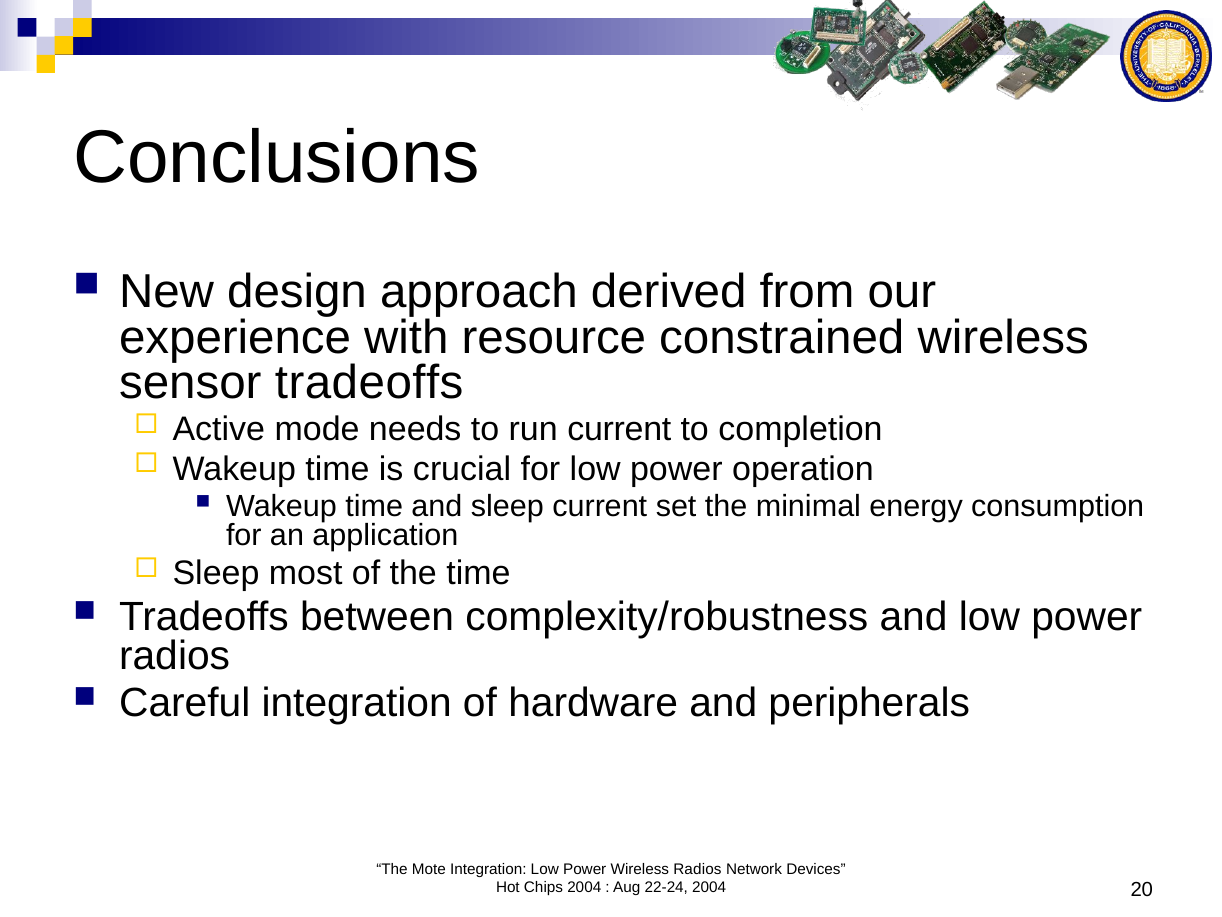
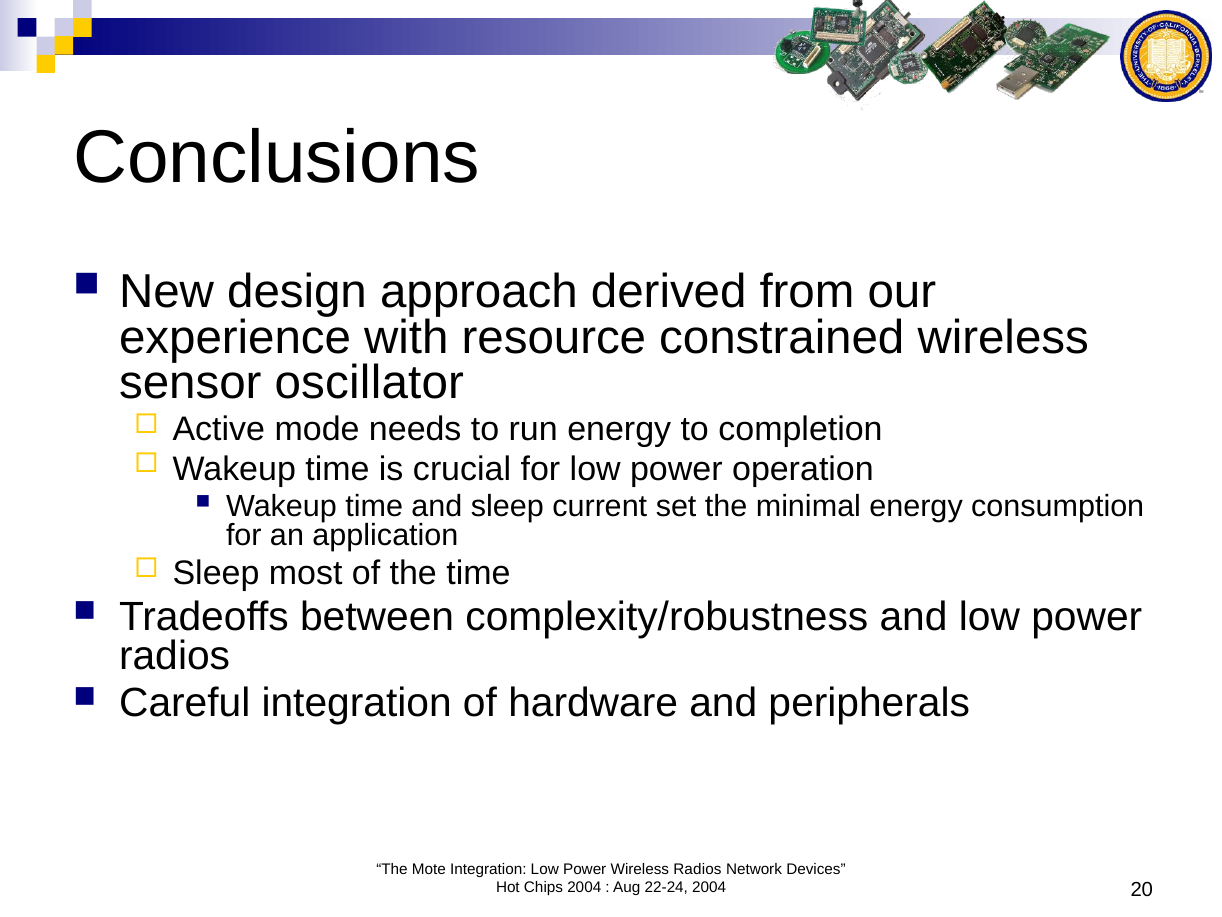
sensor tradeoffs: tradeoffs -> oscillator (369, 383)
run current: current -> energy (619, 429)
